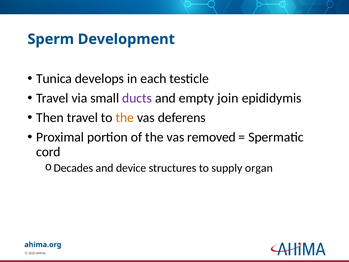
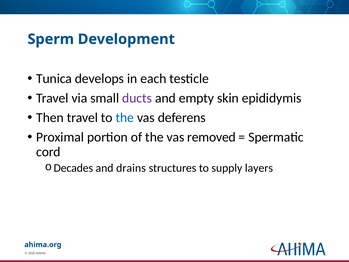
join: join -> skin (228, 98)
the colour: orange -> blue (125, 118)
device: device -> drains (131, 168)
organ: organ -> layers (259, 168)
